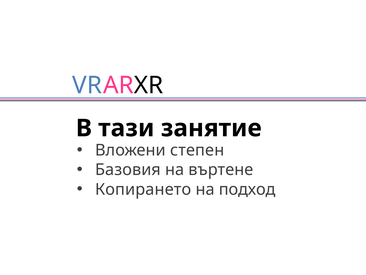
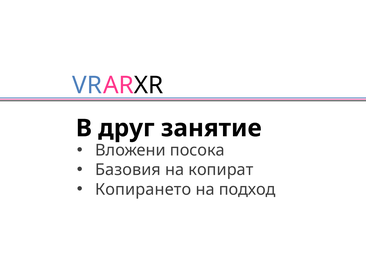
тази: тази -> друг (126, 128)
степен: степен -> посока (197, 150)
въртене: въртене -> копират (221, 170)
